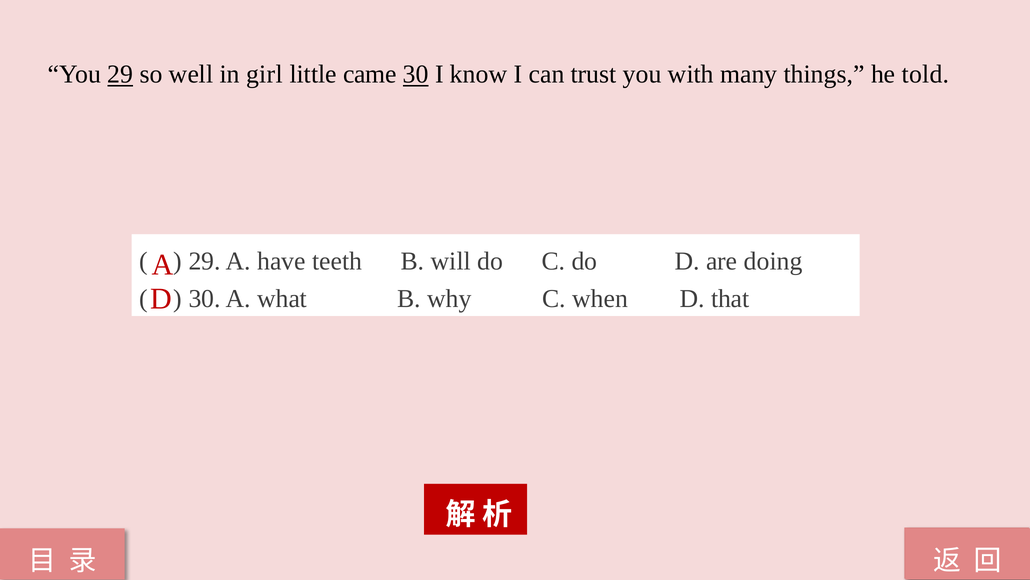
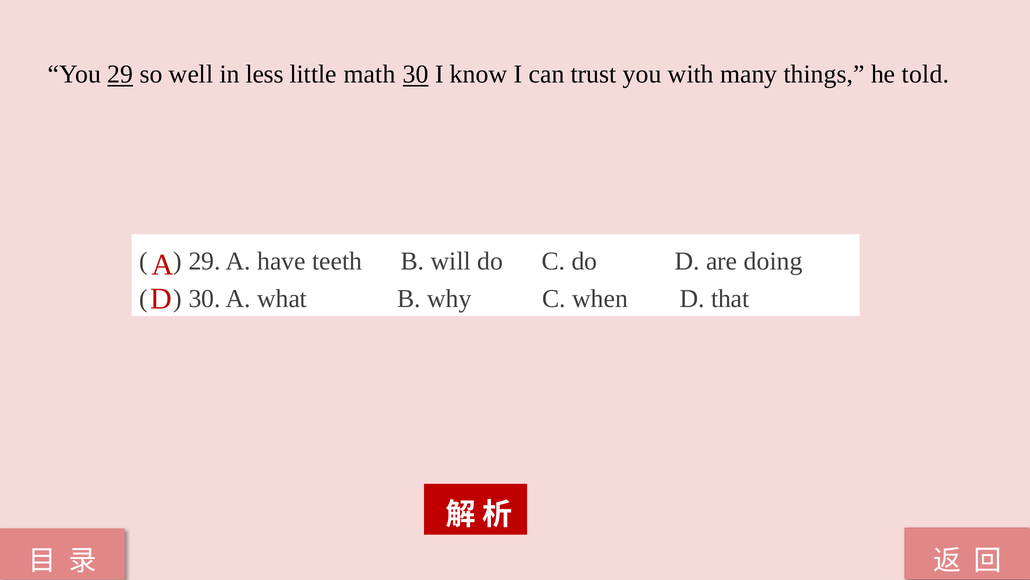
girl: girl -> less (265, 74)
came: came -> math (370, 74)
